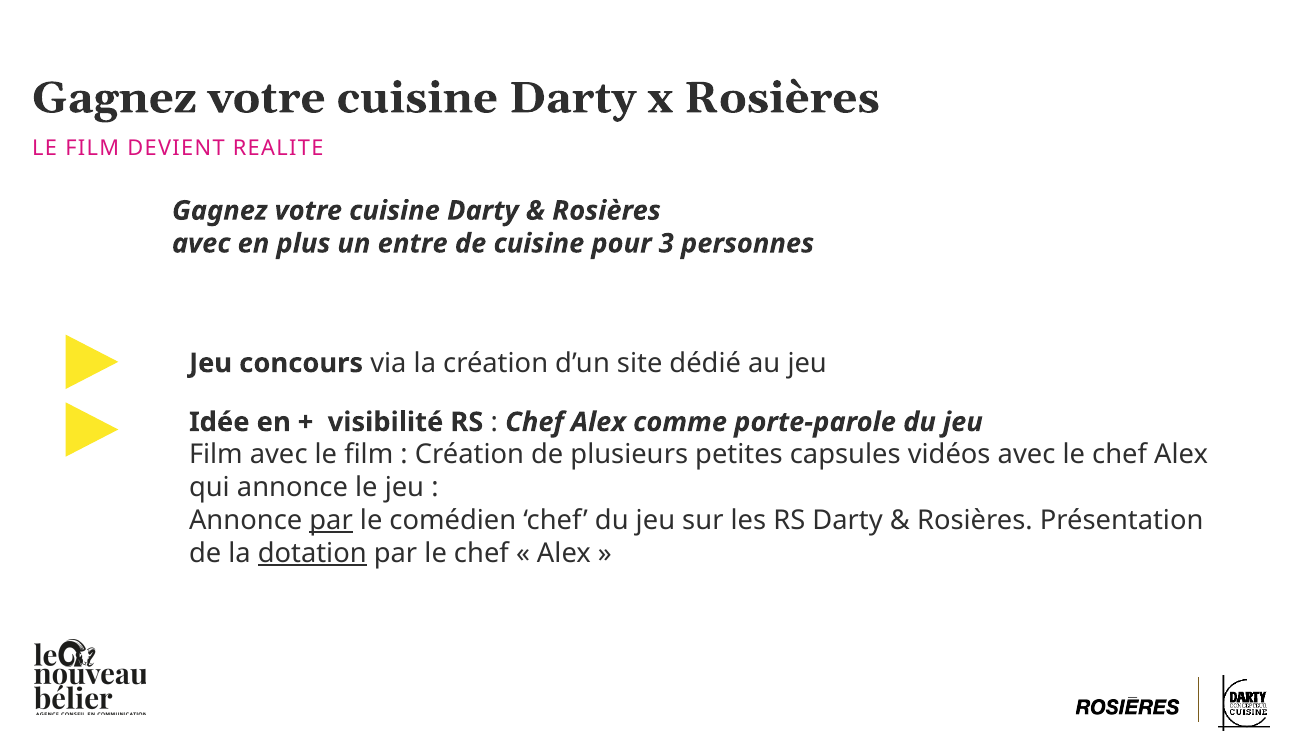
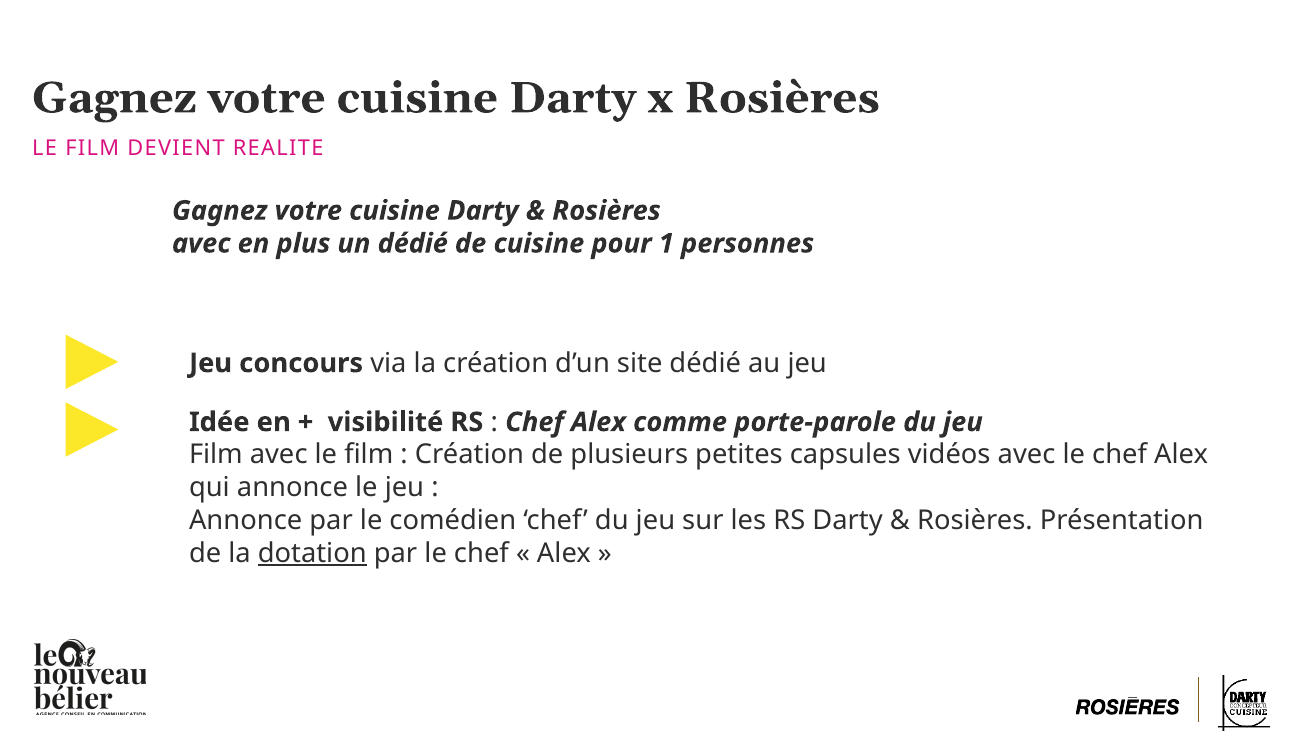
un entre: entre -> dédié (413, 243)
3: 3 -> 1 (666, 243)
par underline: present -> none (331, 520)
